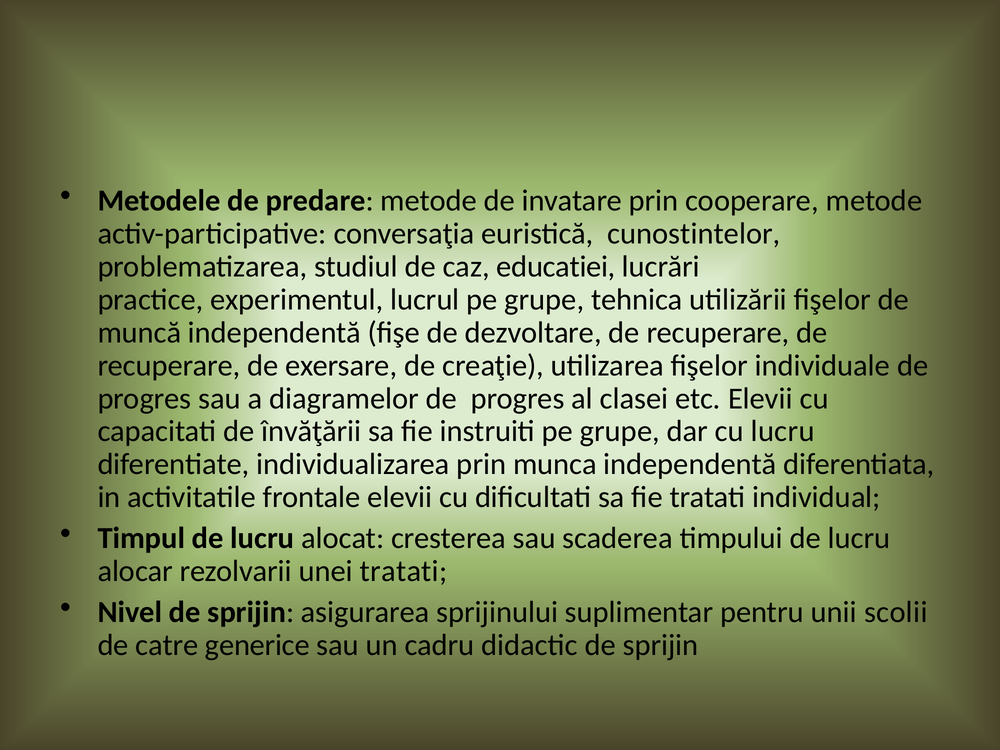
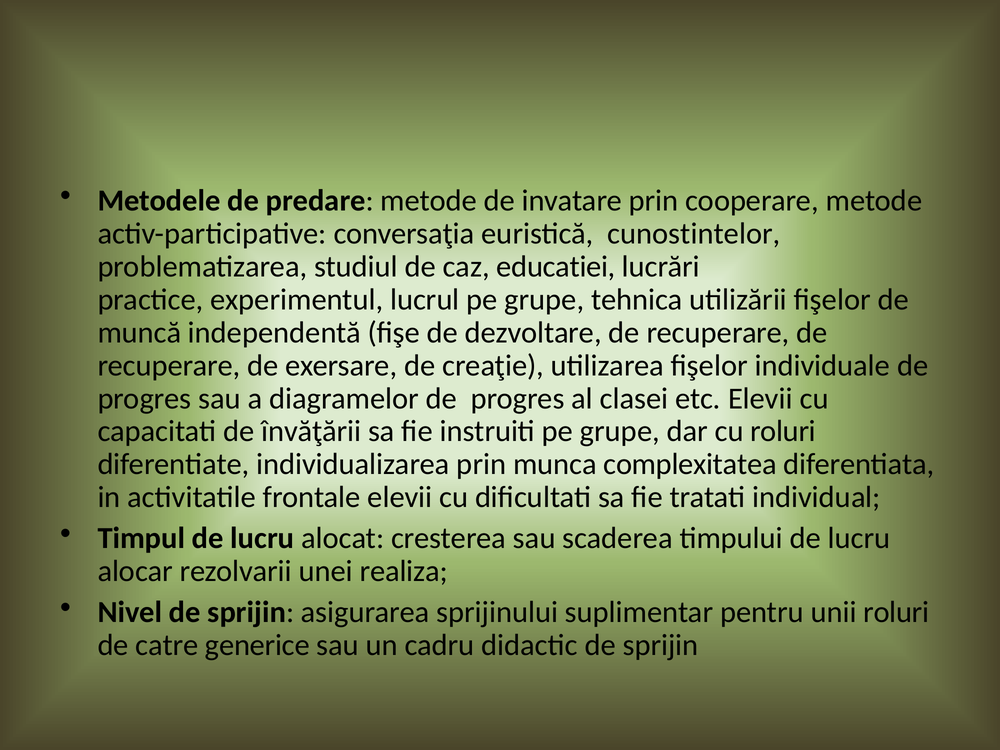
cu lucru: lucru -> roluri (783, 431)
munca independentă: independentă -> complexitatea (690, 464)
unei tratati: tratati -> realiza (404, 571)
unii scolii: scolii -> roluri (896, 612)
